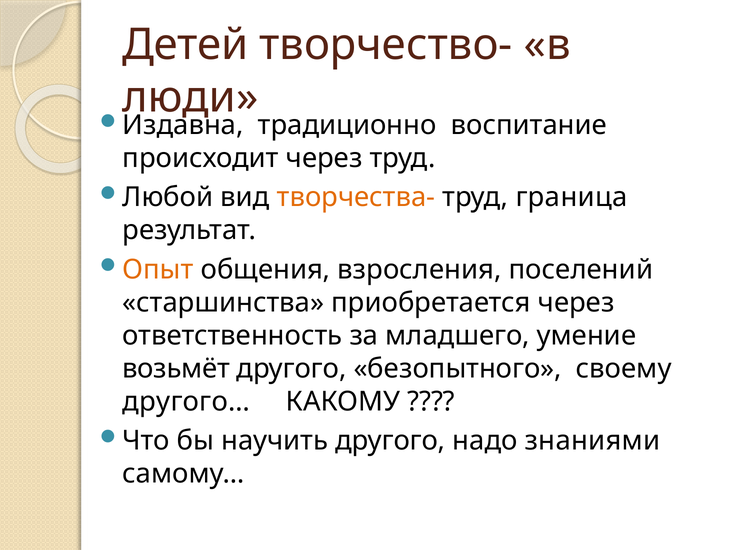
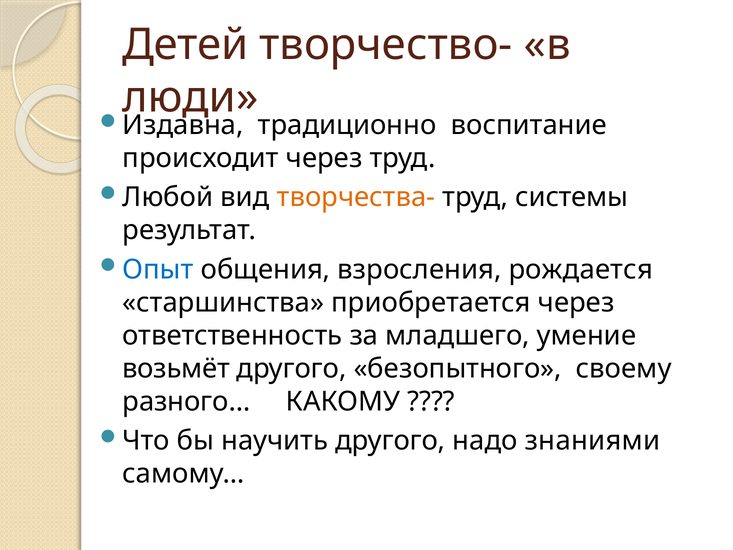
граница: граница -> системы (572, 197)
Опыт colour: orange -> blue (158, 269)
поселений: поселений -> рождается (581, 269)
другого…: другого… -> разного… (186, 401)
